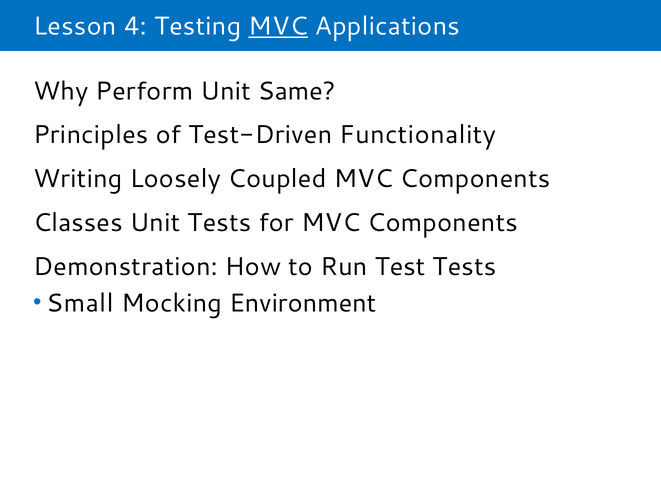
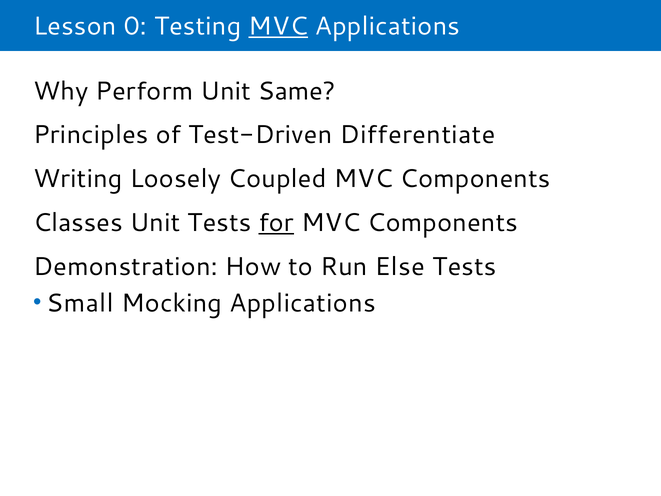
4: 4 -> 0 (135, 26)
Functionality: Functionality -> Differentiate (418, 135)
for underline: none -> present (276, 223)
Test: Test -> Else (400, 267)
Mocking Environment: Environment -> Applications (302, 303)
